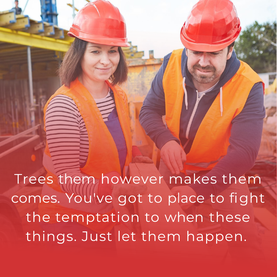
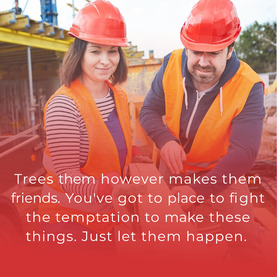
comes: comes -> friends (36, 198)
when: when -> make (184, 217)
